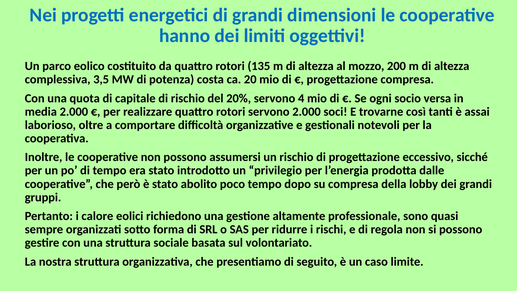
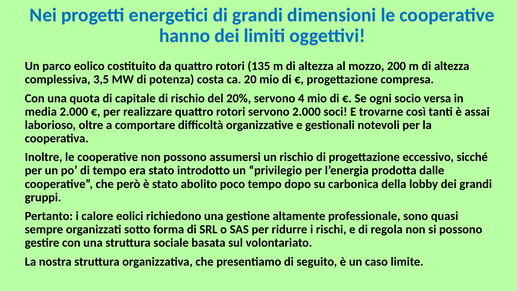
su compresa: compresa -> carbonica (353, 184)
